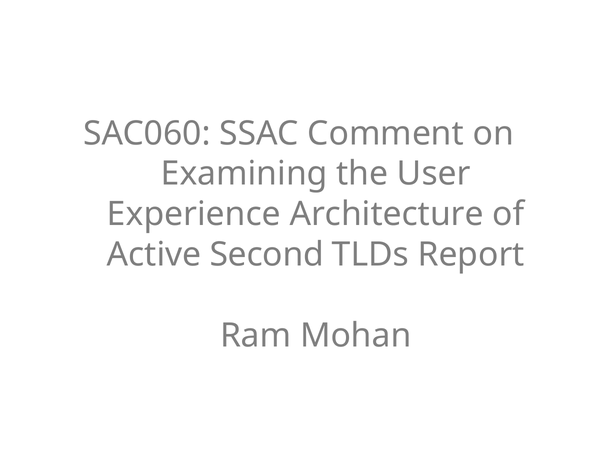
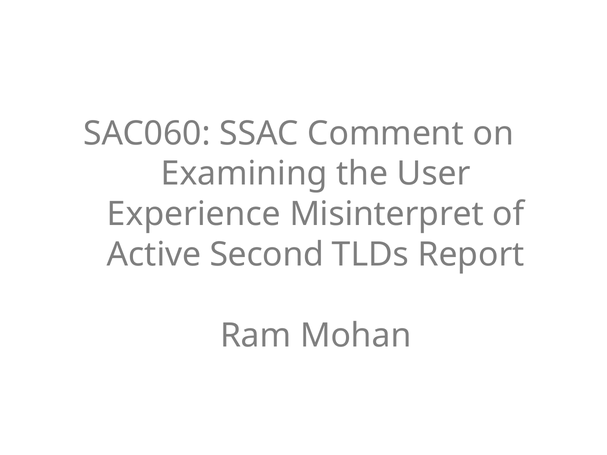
Architecture: Architecture -> Misinterpret (387, 214)
